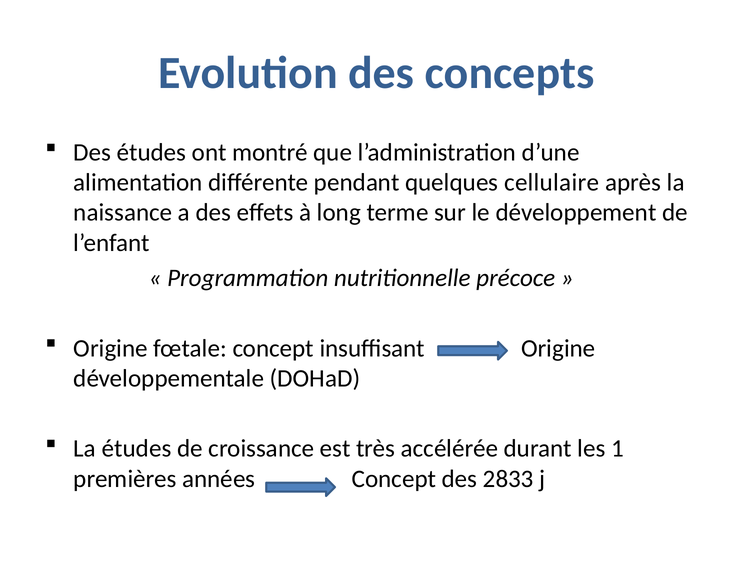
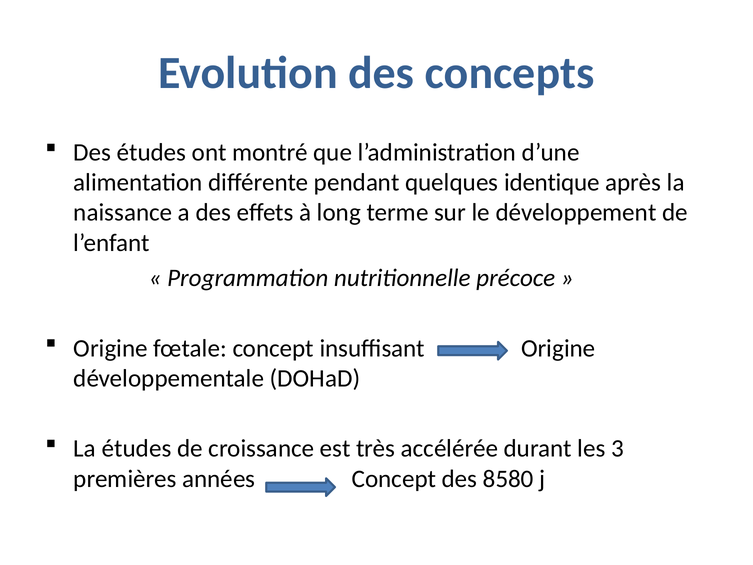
cellulaire: cellulaire -> identique (552, 182)
1: 1 -> 3 (618, 448)
2833: 2833 -> 8580 (508, 479)
